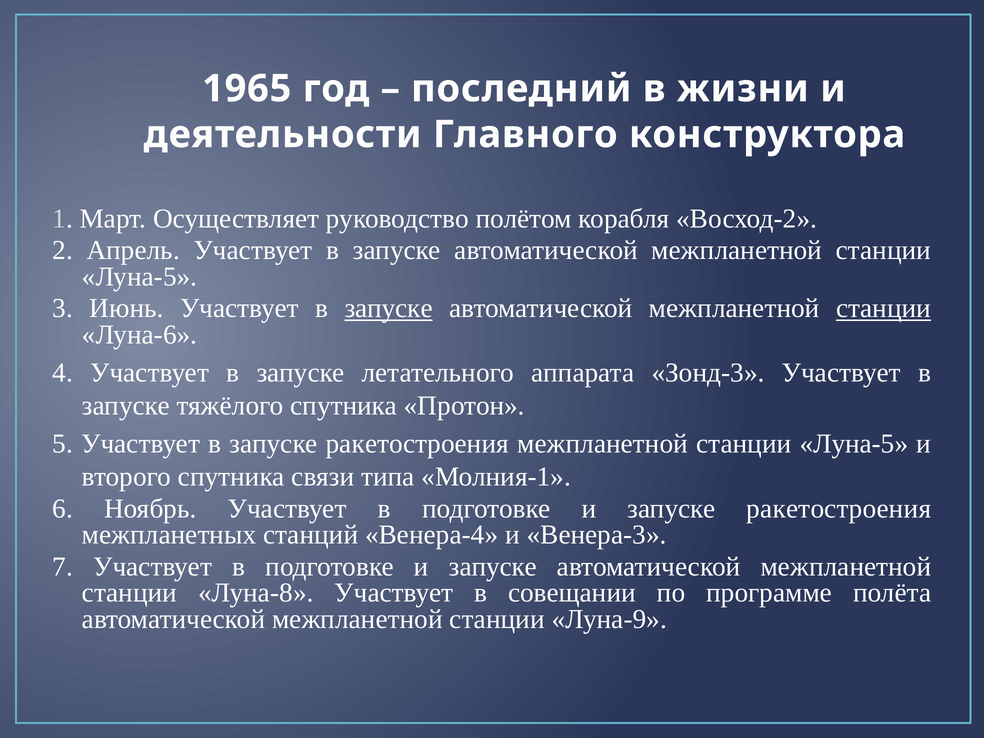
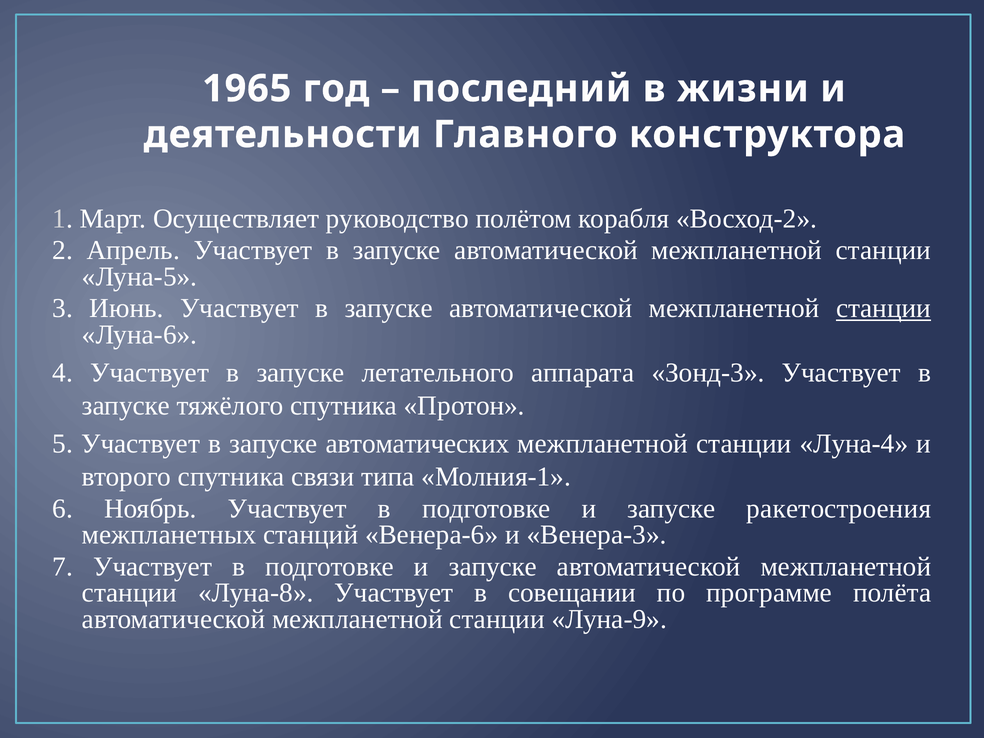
запуске underline: present -> none (389, 308)
в запуске ракетостроения: ракетостроения -> автоматических (417, 444)
Луна-5: Луна-5 -> Луна-4 (854, 444)
Венера-4: Венера-4 -> Венера-6 (432, 535)
